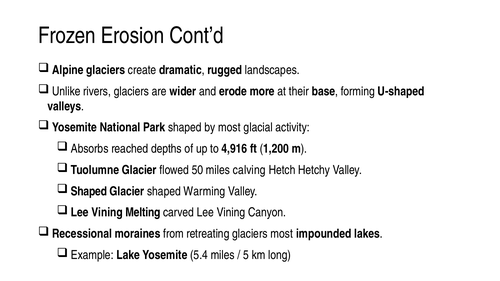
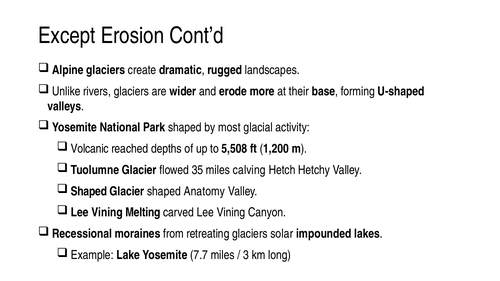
Frozen: Frozen -> Except (67, 36)
Absorbs: Absorbs -> Volcanic (90, 149)
4,916: 4,916 -> 5,508 (234, 149)
50: 50 -> 35 (197, 170)
Warming: Warming -> Anatomy (204, 191)
glaciers most: most -> solar (282, 234)
5.4: 5.4 -> 7.7 (199, 255)
5: 5 -> 3 (246, 255)
